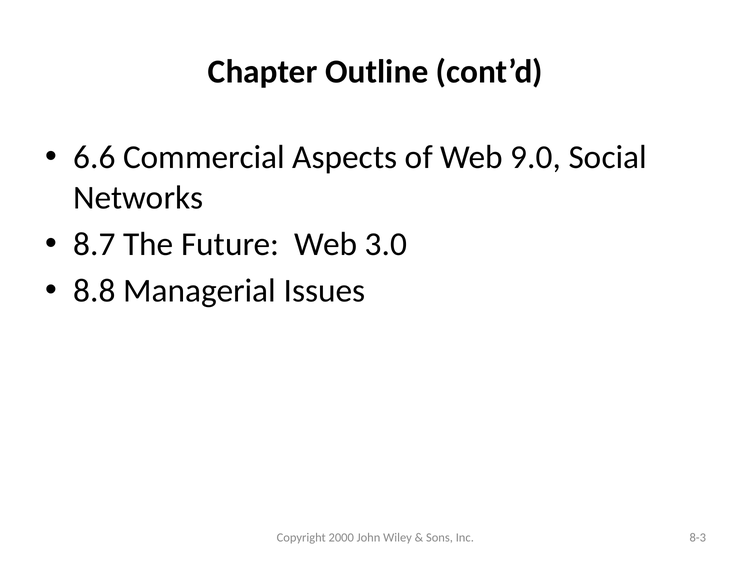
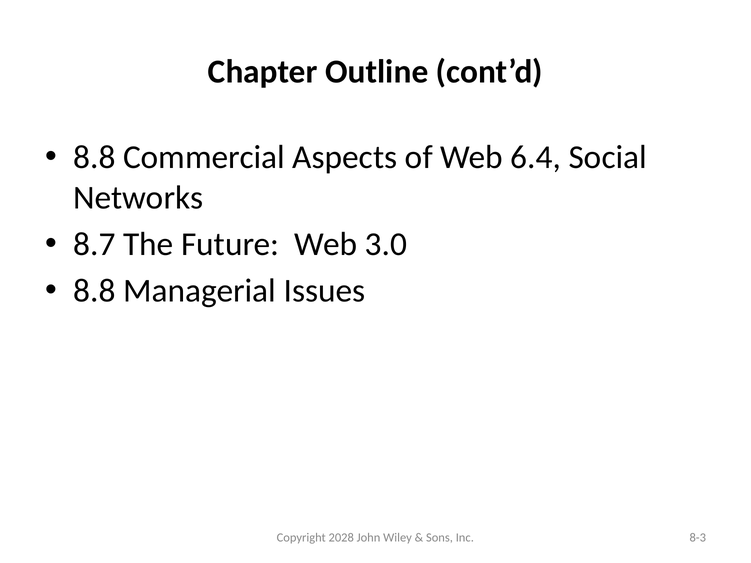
6.6: 6.6 -> 8.8 (94, 158)
9.0: 9.0 -> 6.4 (536, 158)
2000: 2000 -> 2028 (341, 538)
